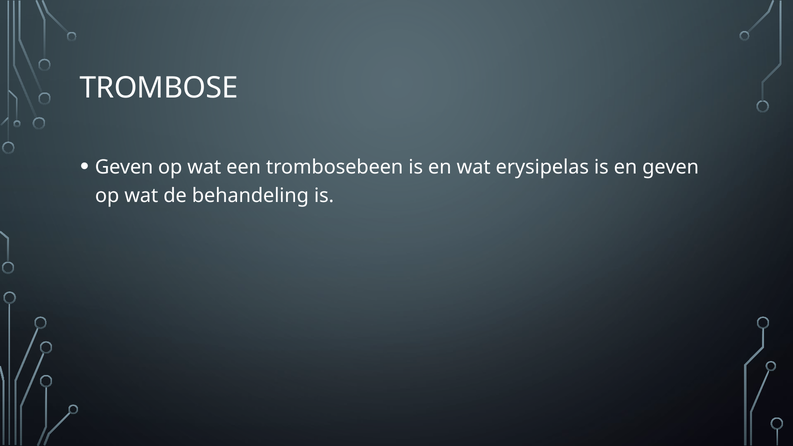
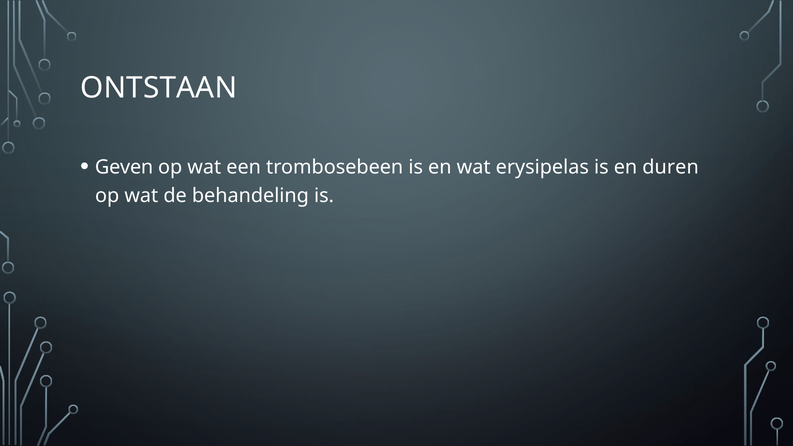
TROMBOSE: TROMBOSE -> ONTSTAAN (159, 88)
en geven: geven -> duren (671, 167)
